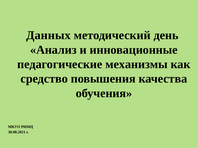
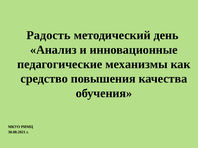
Данных: Данных -> Радость (48, 35)
